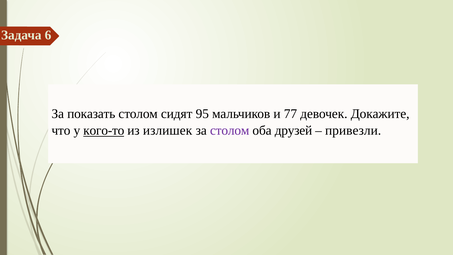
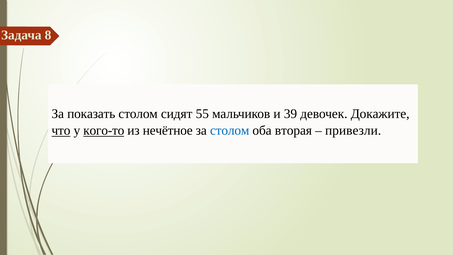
6: 6 -> 8 (48, 35)
95: 95 -> 55 (202, 114)
77: 77 -> 39 (290, 114)
что underline: none -> present (61, 130)
излишек: излишек -> нечётное (168, 130)
столом colour: purple -> blue (230, 130)
друзей: друзей -> вторая (293, 130)
